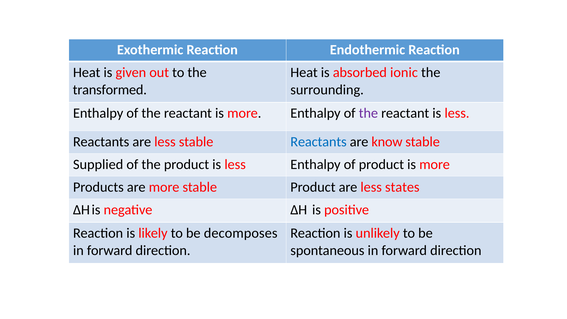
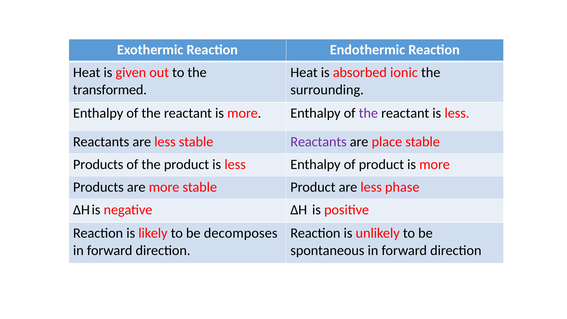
Reactants colour: blue -> purple (319, 142)
know: know -> place (387, 142)
Supplied: Supplied -> Products (98, 164)
states: states -> phase (402, 187)
